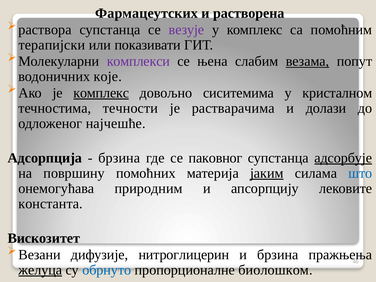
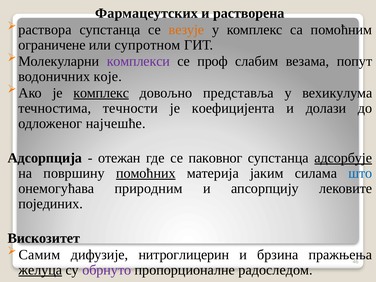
везује colour: purple -> orange (186, 30)
терапијски: терапијски -> ограничене (52, 45)
показивати: показивати -> супротном (147, 45)
њена: њена -> проф (213, 61)
везама underline: present -> none (308, 61)
сиситемима: сиситемима -> представља (238, 93)
кристалном: кристалном -> вехикулума (337, 93)
растварачима: растварачима -> коефицијента (233, 108)
брзина: брзина -> отежан (119, 158)
помоћних underline: none -> present (146, 173)
јаким underline: present -> none (267, 173)
константа: константа -> појединих (51, 204)
Везани: Везани -> Самим (39, 255)
обрнуто colour: blue -> purple (107, 270)
биолошком: биолошком -> радоследом (276, 270)
